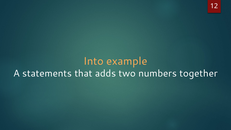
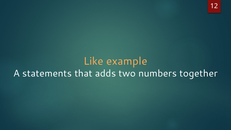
Into: Into -> Like (93, 61)
